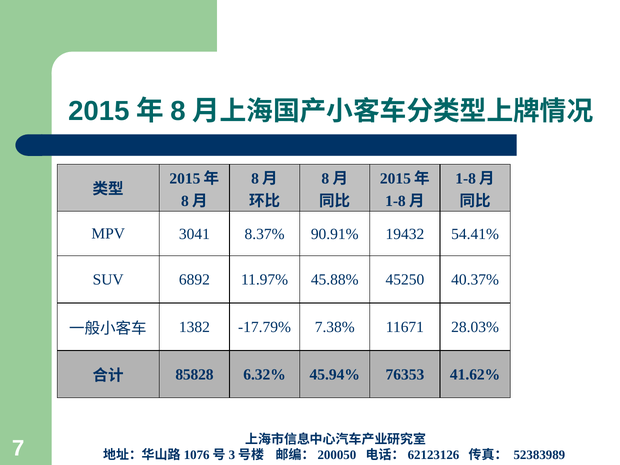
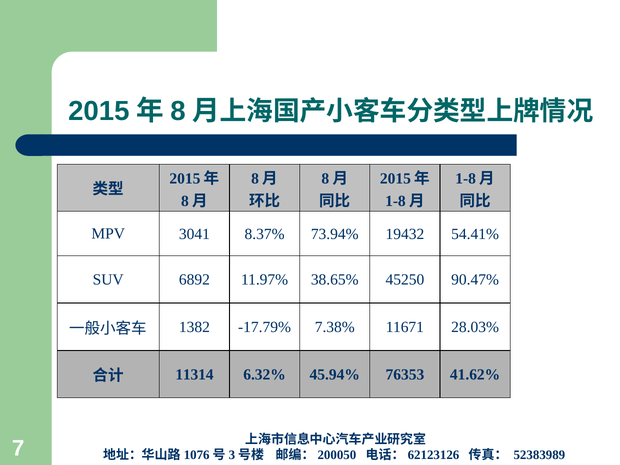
90.91%: 90.91% -> 73.94% (335, 234)
45.88%: 45.88% -> 38.65% (335, 280)
40.37%: 40.37% -> 90.47% (475, 280)
85828: 85828 -> 11314 (194, 375)
